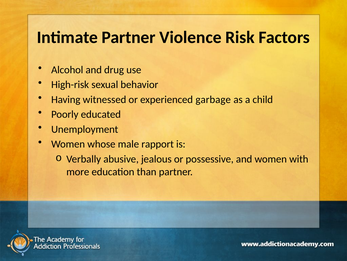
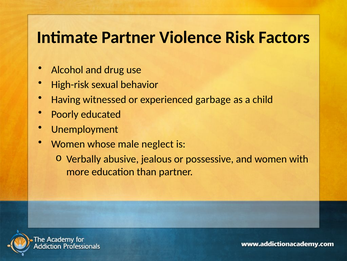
rapport: rapport -> neglect (158, 144)
